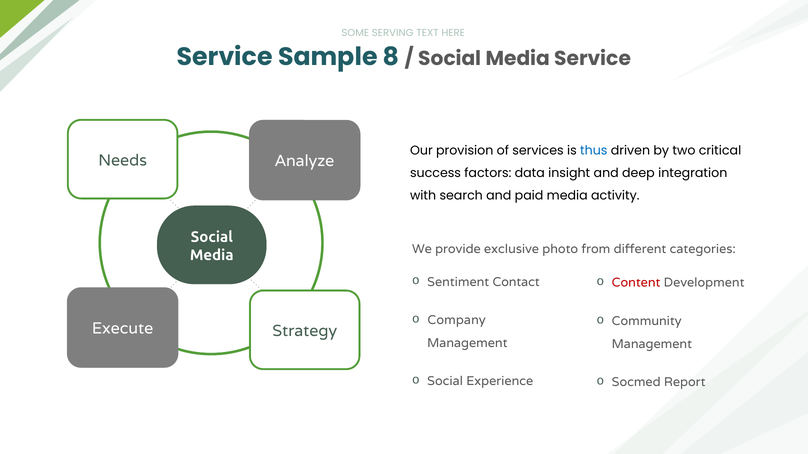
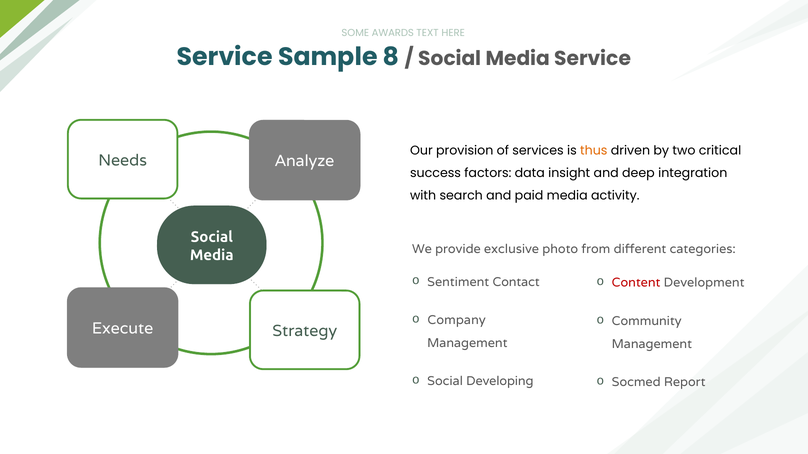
SERVING: SERVING -> AWARDS (393, 33)
thus colour: blue -> orange (594, 151)
Experience: Experience -> Developing (500, 382)
